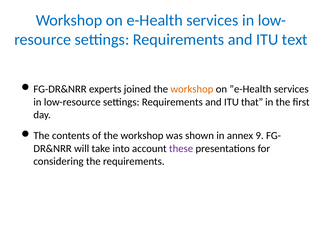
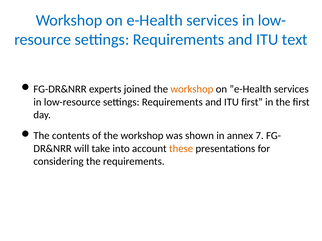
ITU that: that -> first (252, 102)
9: 9 -> 7 (260, 136)
these colour: purple -> orange (181, 149)
